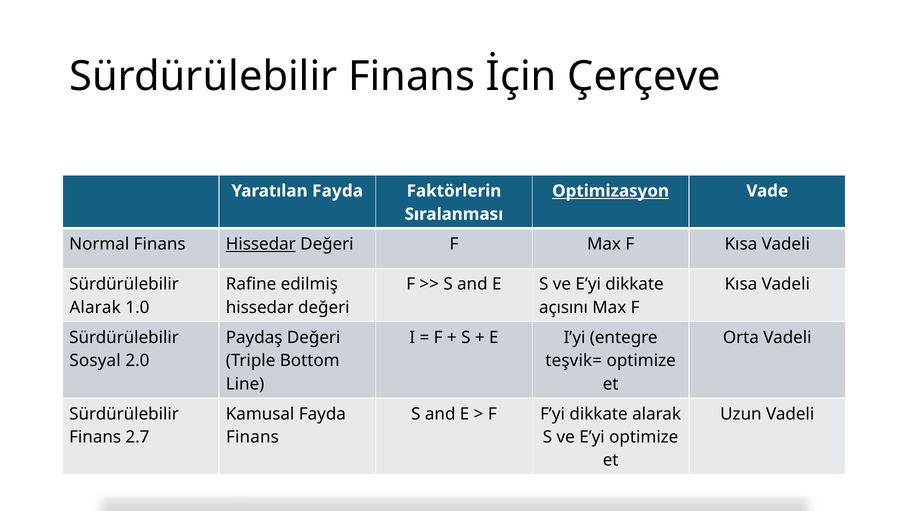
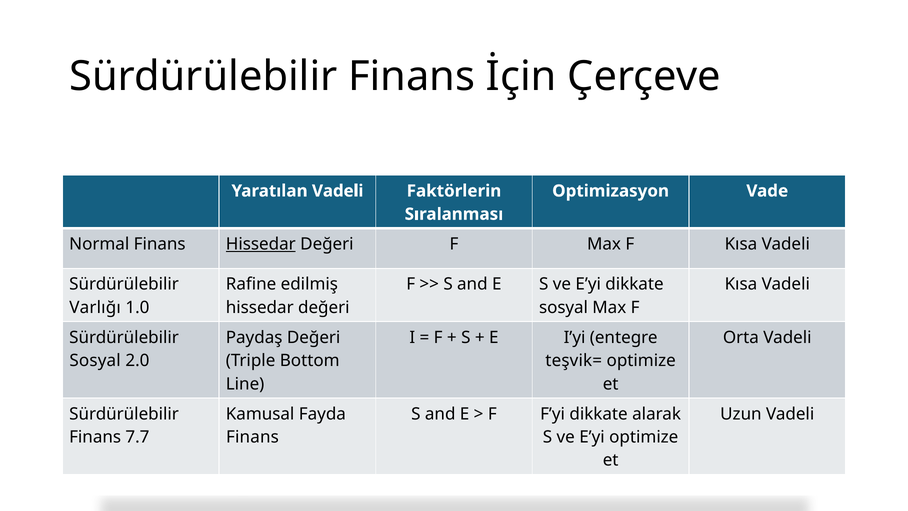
Yaratılan Fayda: Fayda -> Vadeli (338, 191)
Optimizasyon underline: present -> none (611, 191)
Alarak: Alarak -> Varlığı (95, 307)
açısını: açısını -> sosyal (564, 307)
2.7: 2.7 -> 7.7 (137, 437)
